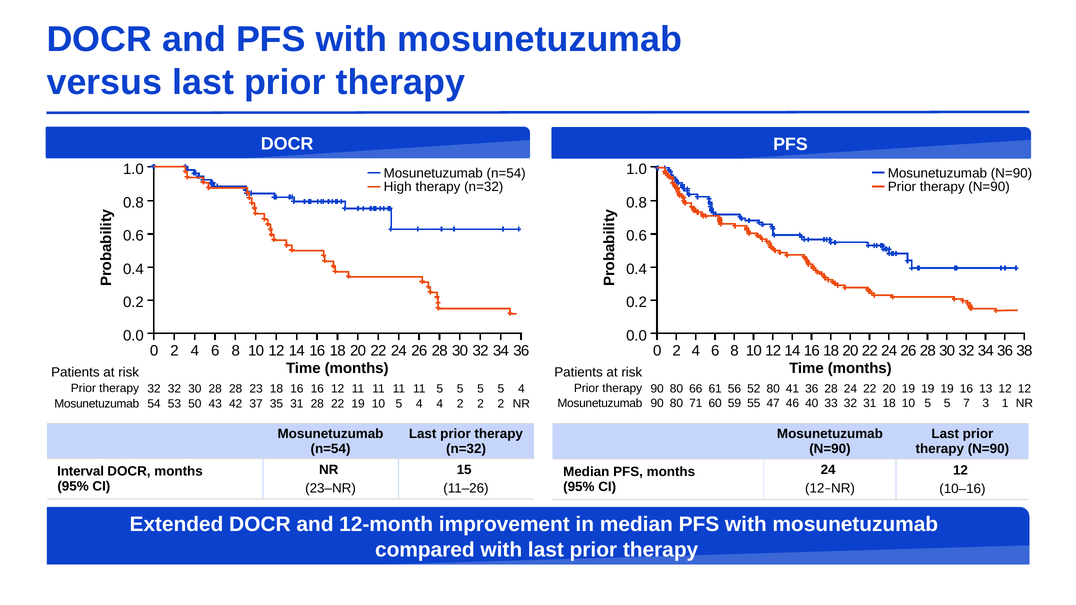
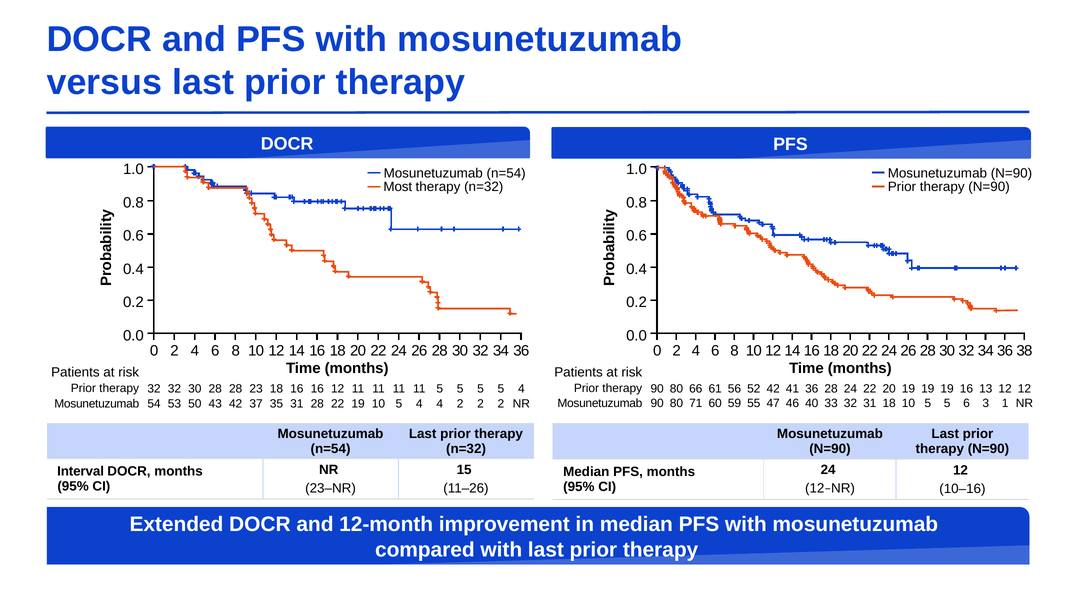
High: High -> Most (398, 187)
52 80: 80 -> 42 (773, 389)
5 7: 7 -> 6 (966, 403)
